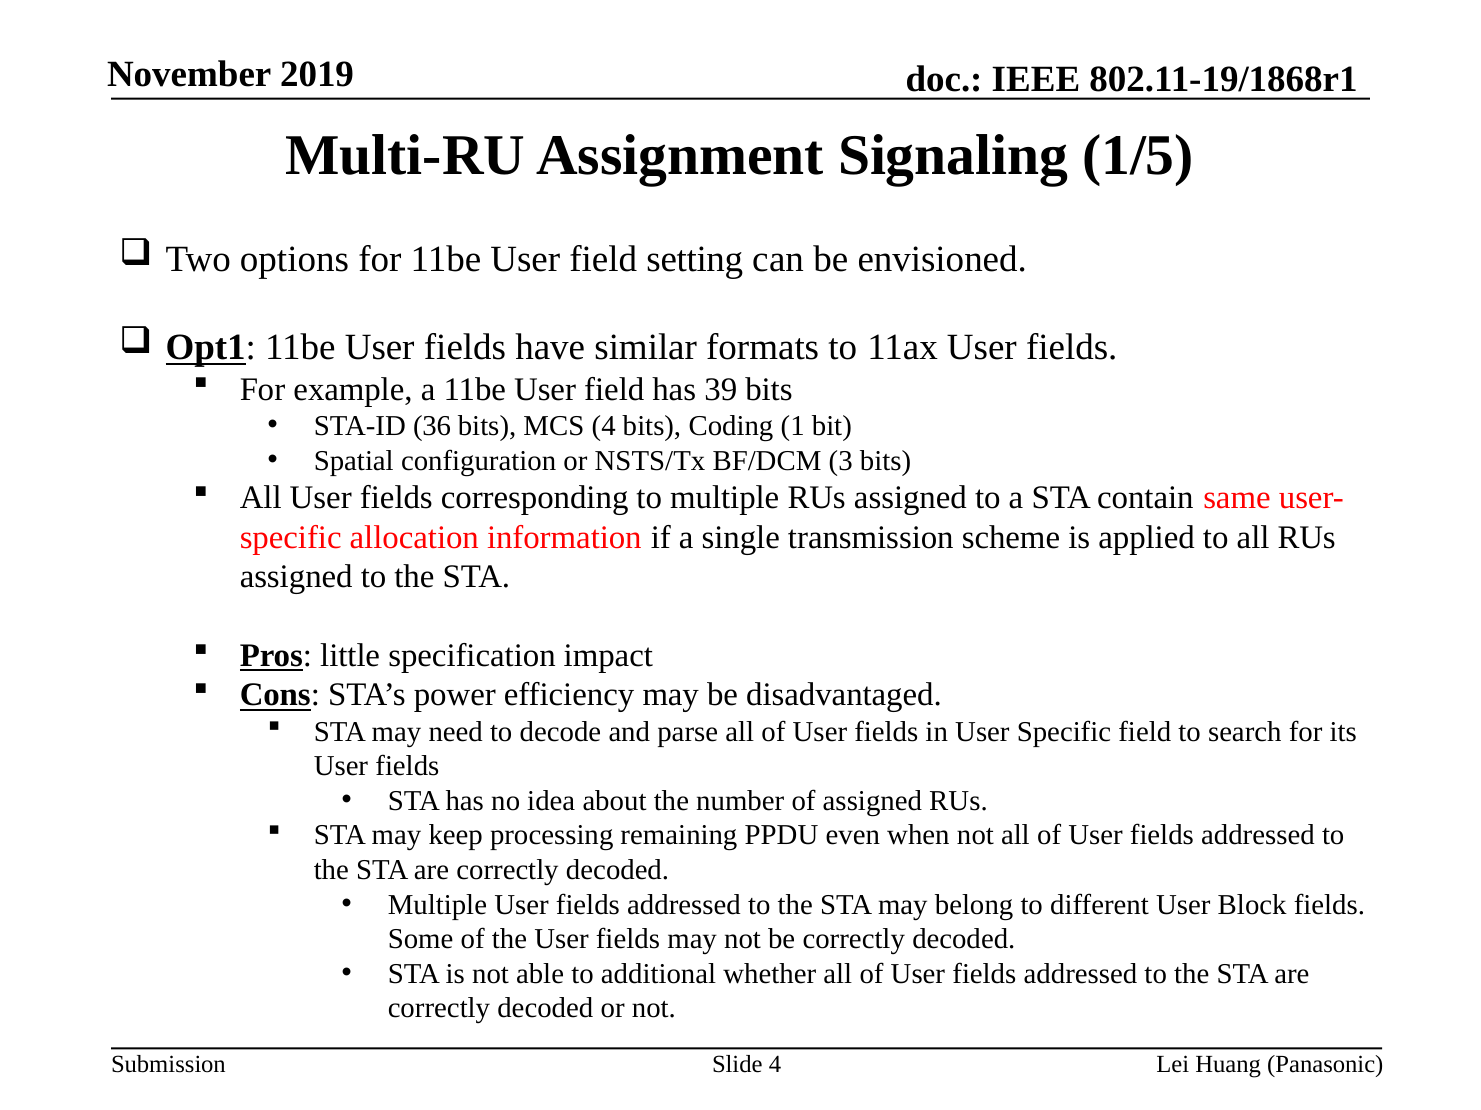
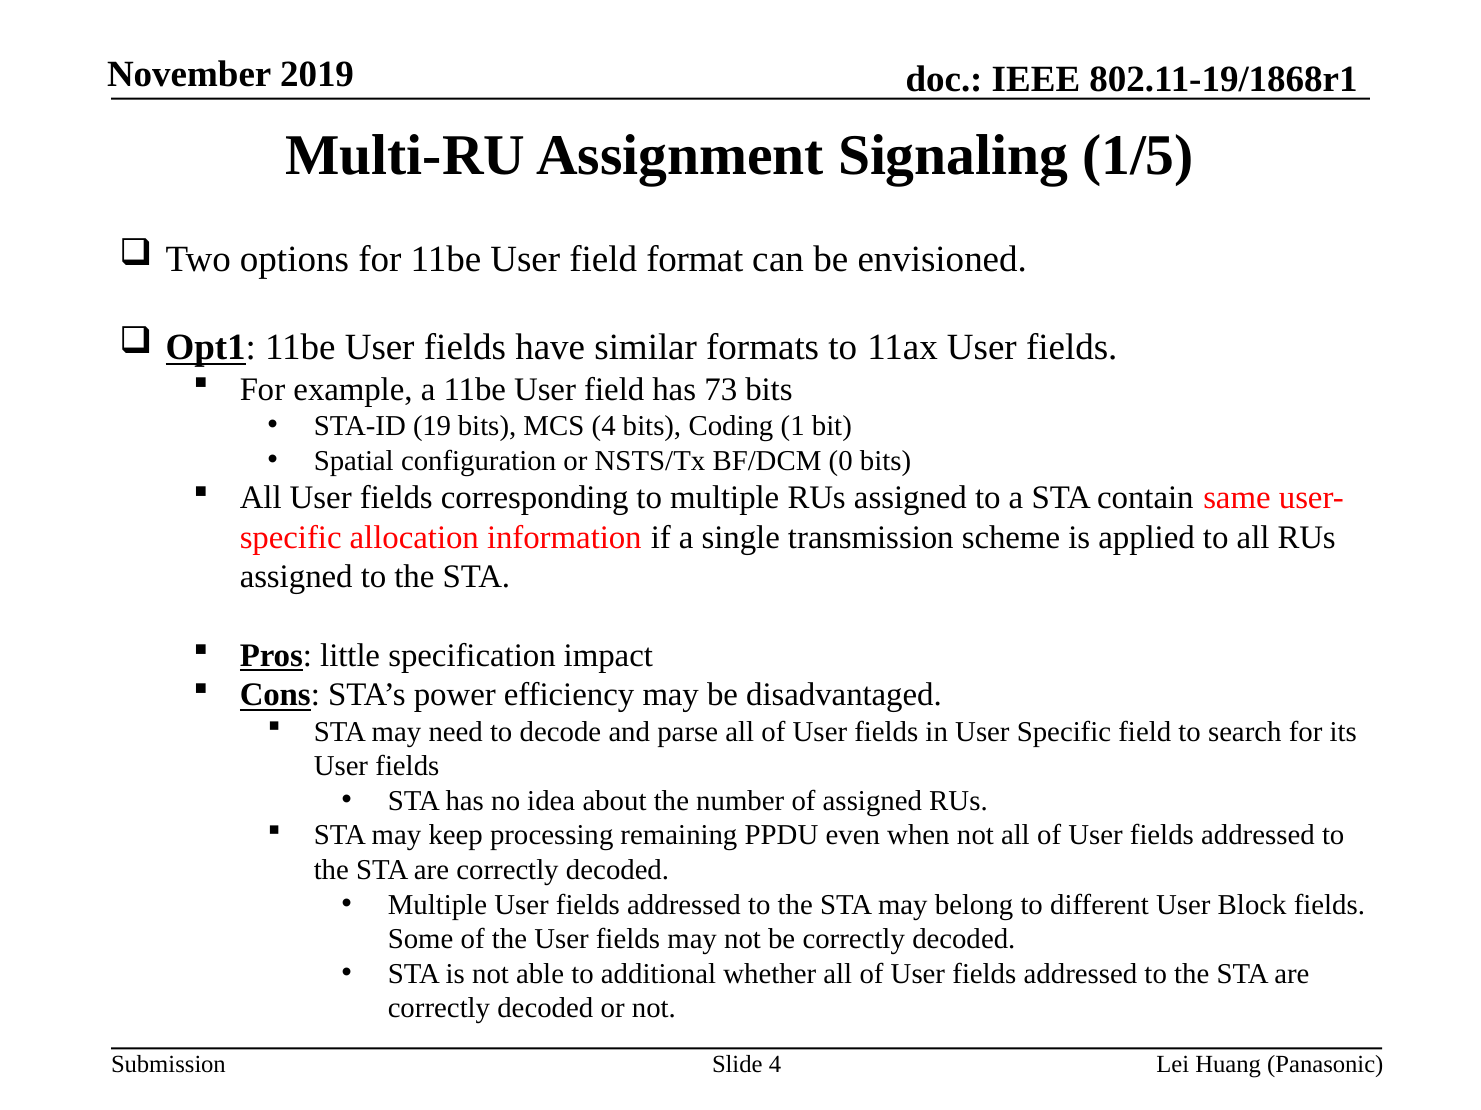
setting: setting -> format (695, 259)
39: 39 -> 73 (721, 390)
36: 36 -> 19 (432, 426)
3: 3 -> 0 (841, 461)
